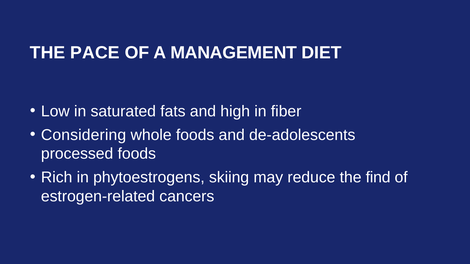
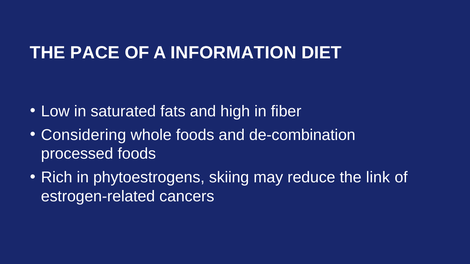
MANAGEMENT: MANAGEMENT -> INFORMATION (234, 53)
de-adolescents: de-adolescents -> de-combination (302, 135)
find: find -> link (378, 178)
